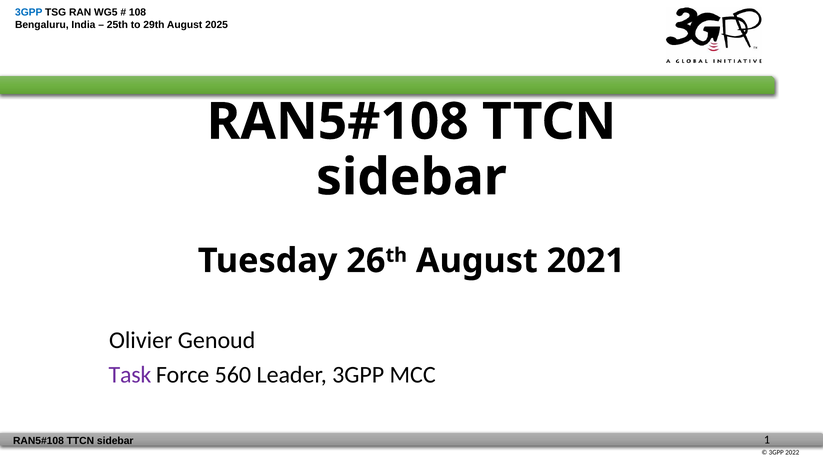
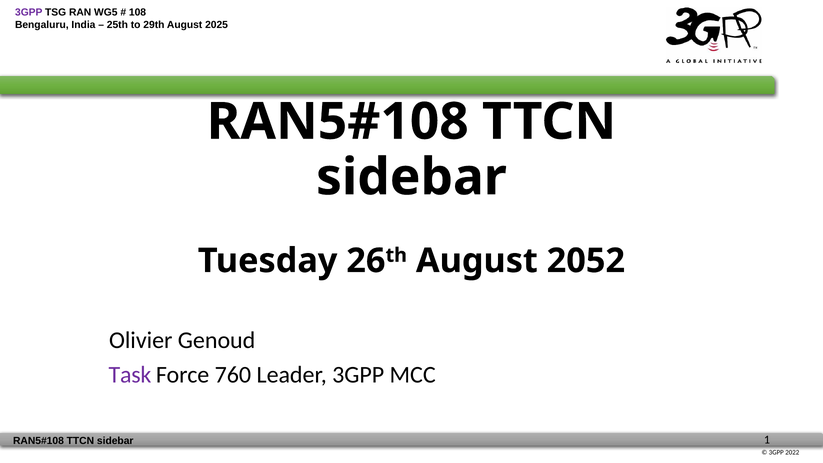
3GPP colour: blue -> purple (29, 12)
2021: 2021 -> 2052 (586, 261)
560: 560 -> 760 (233, 375)
